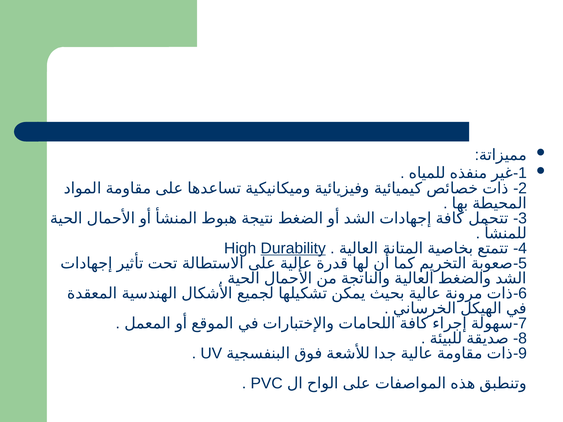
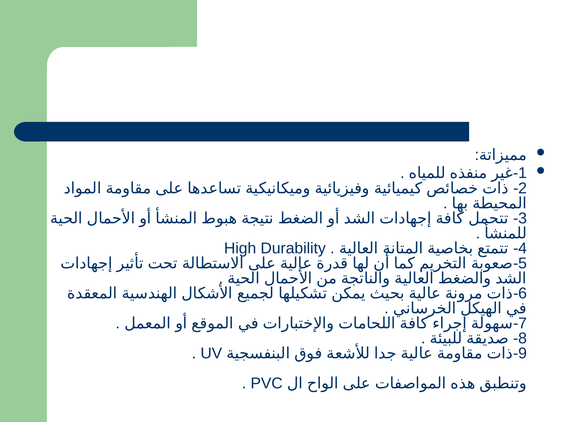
Durability underline: present -> none (293, 248)
